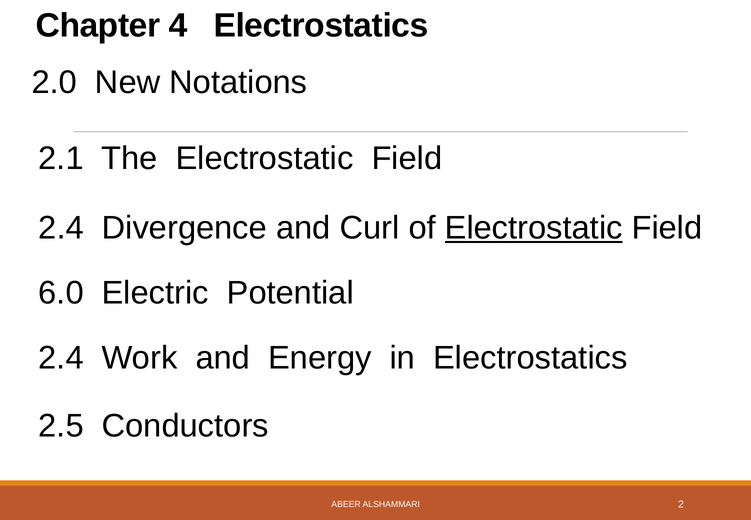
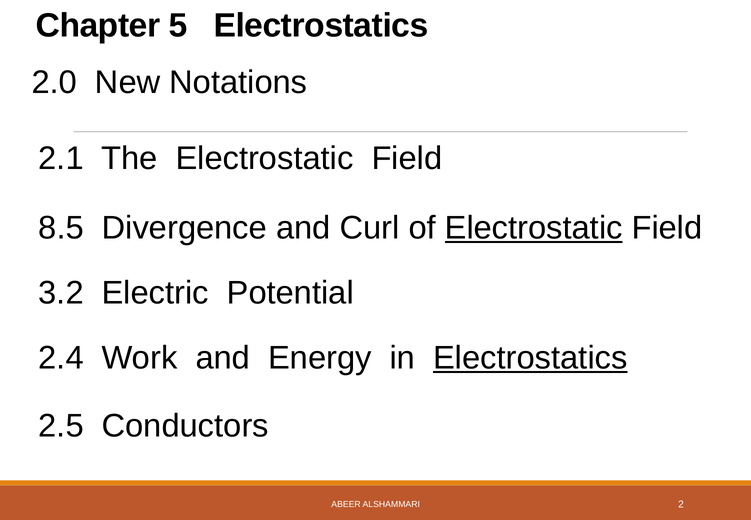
4: 4 -> 5 (178, 26)
2.4: 2.4 -> 8.5 (61, 228)
6.0: 6.0 -> 3.2 (61, 293)
Electrostatics underline: none -> present (530, 358)
